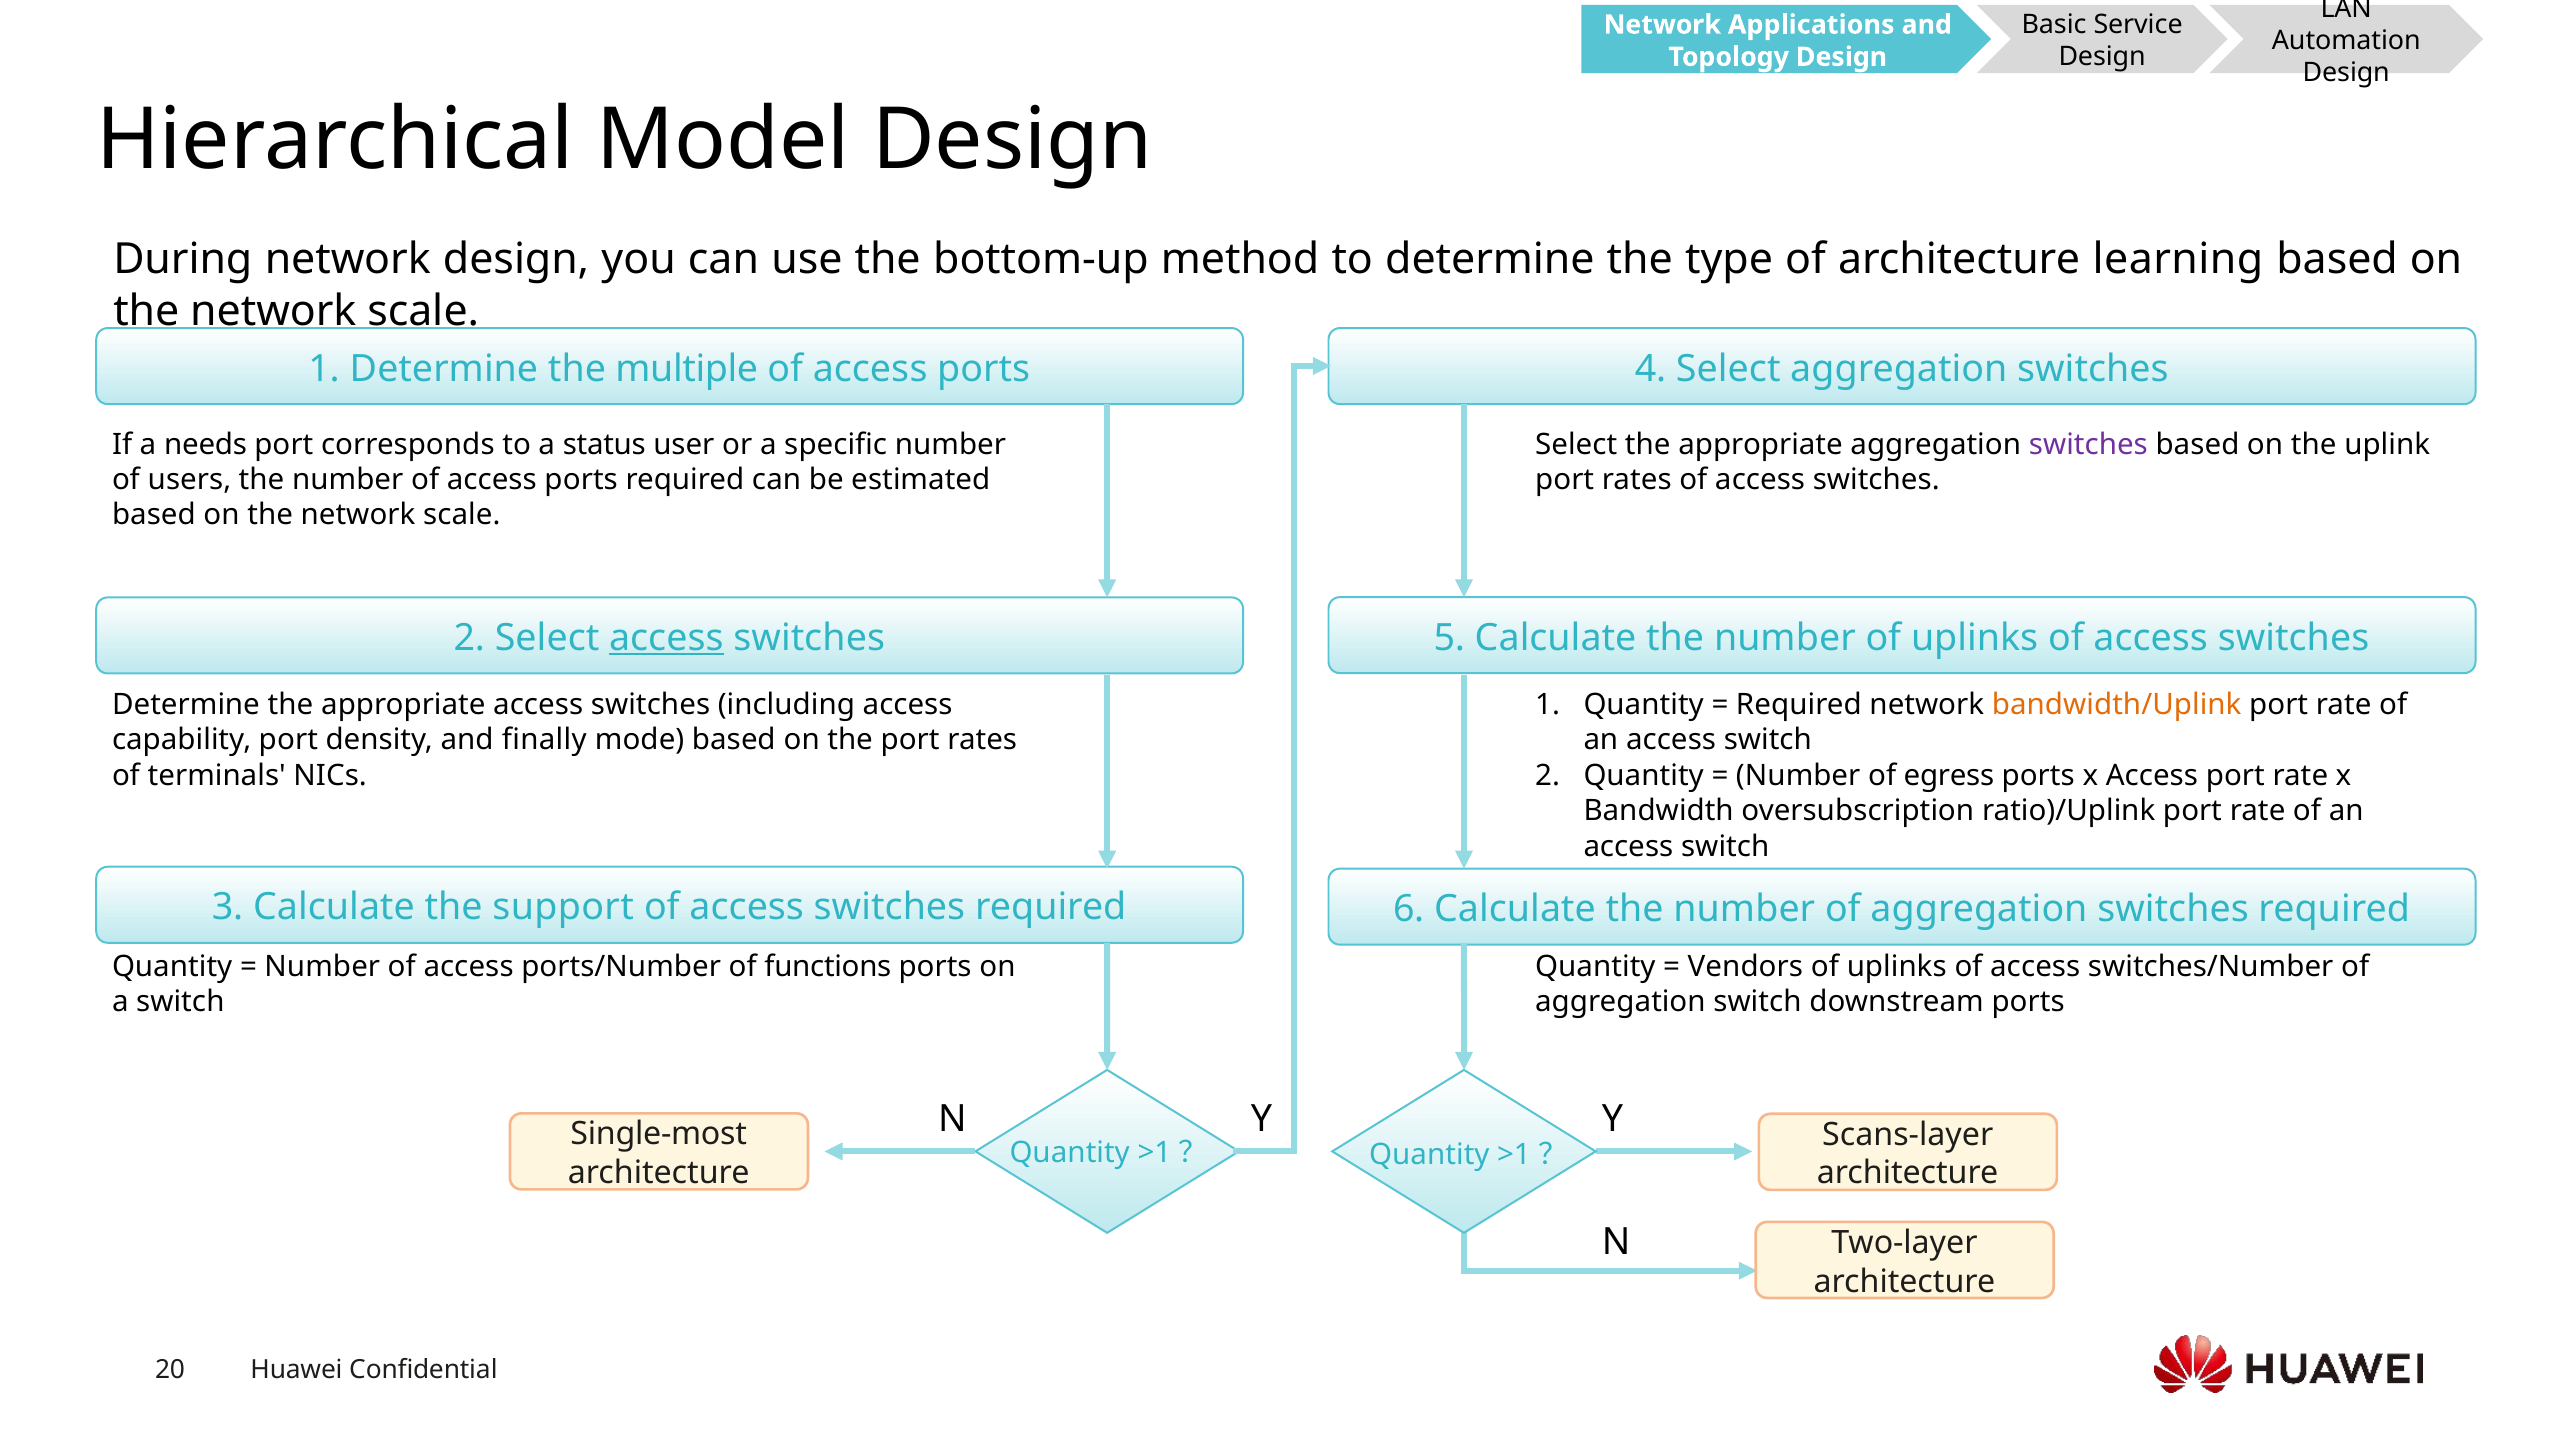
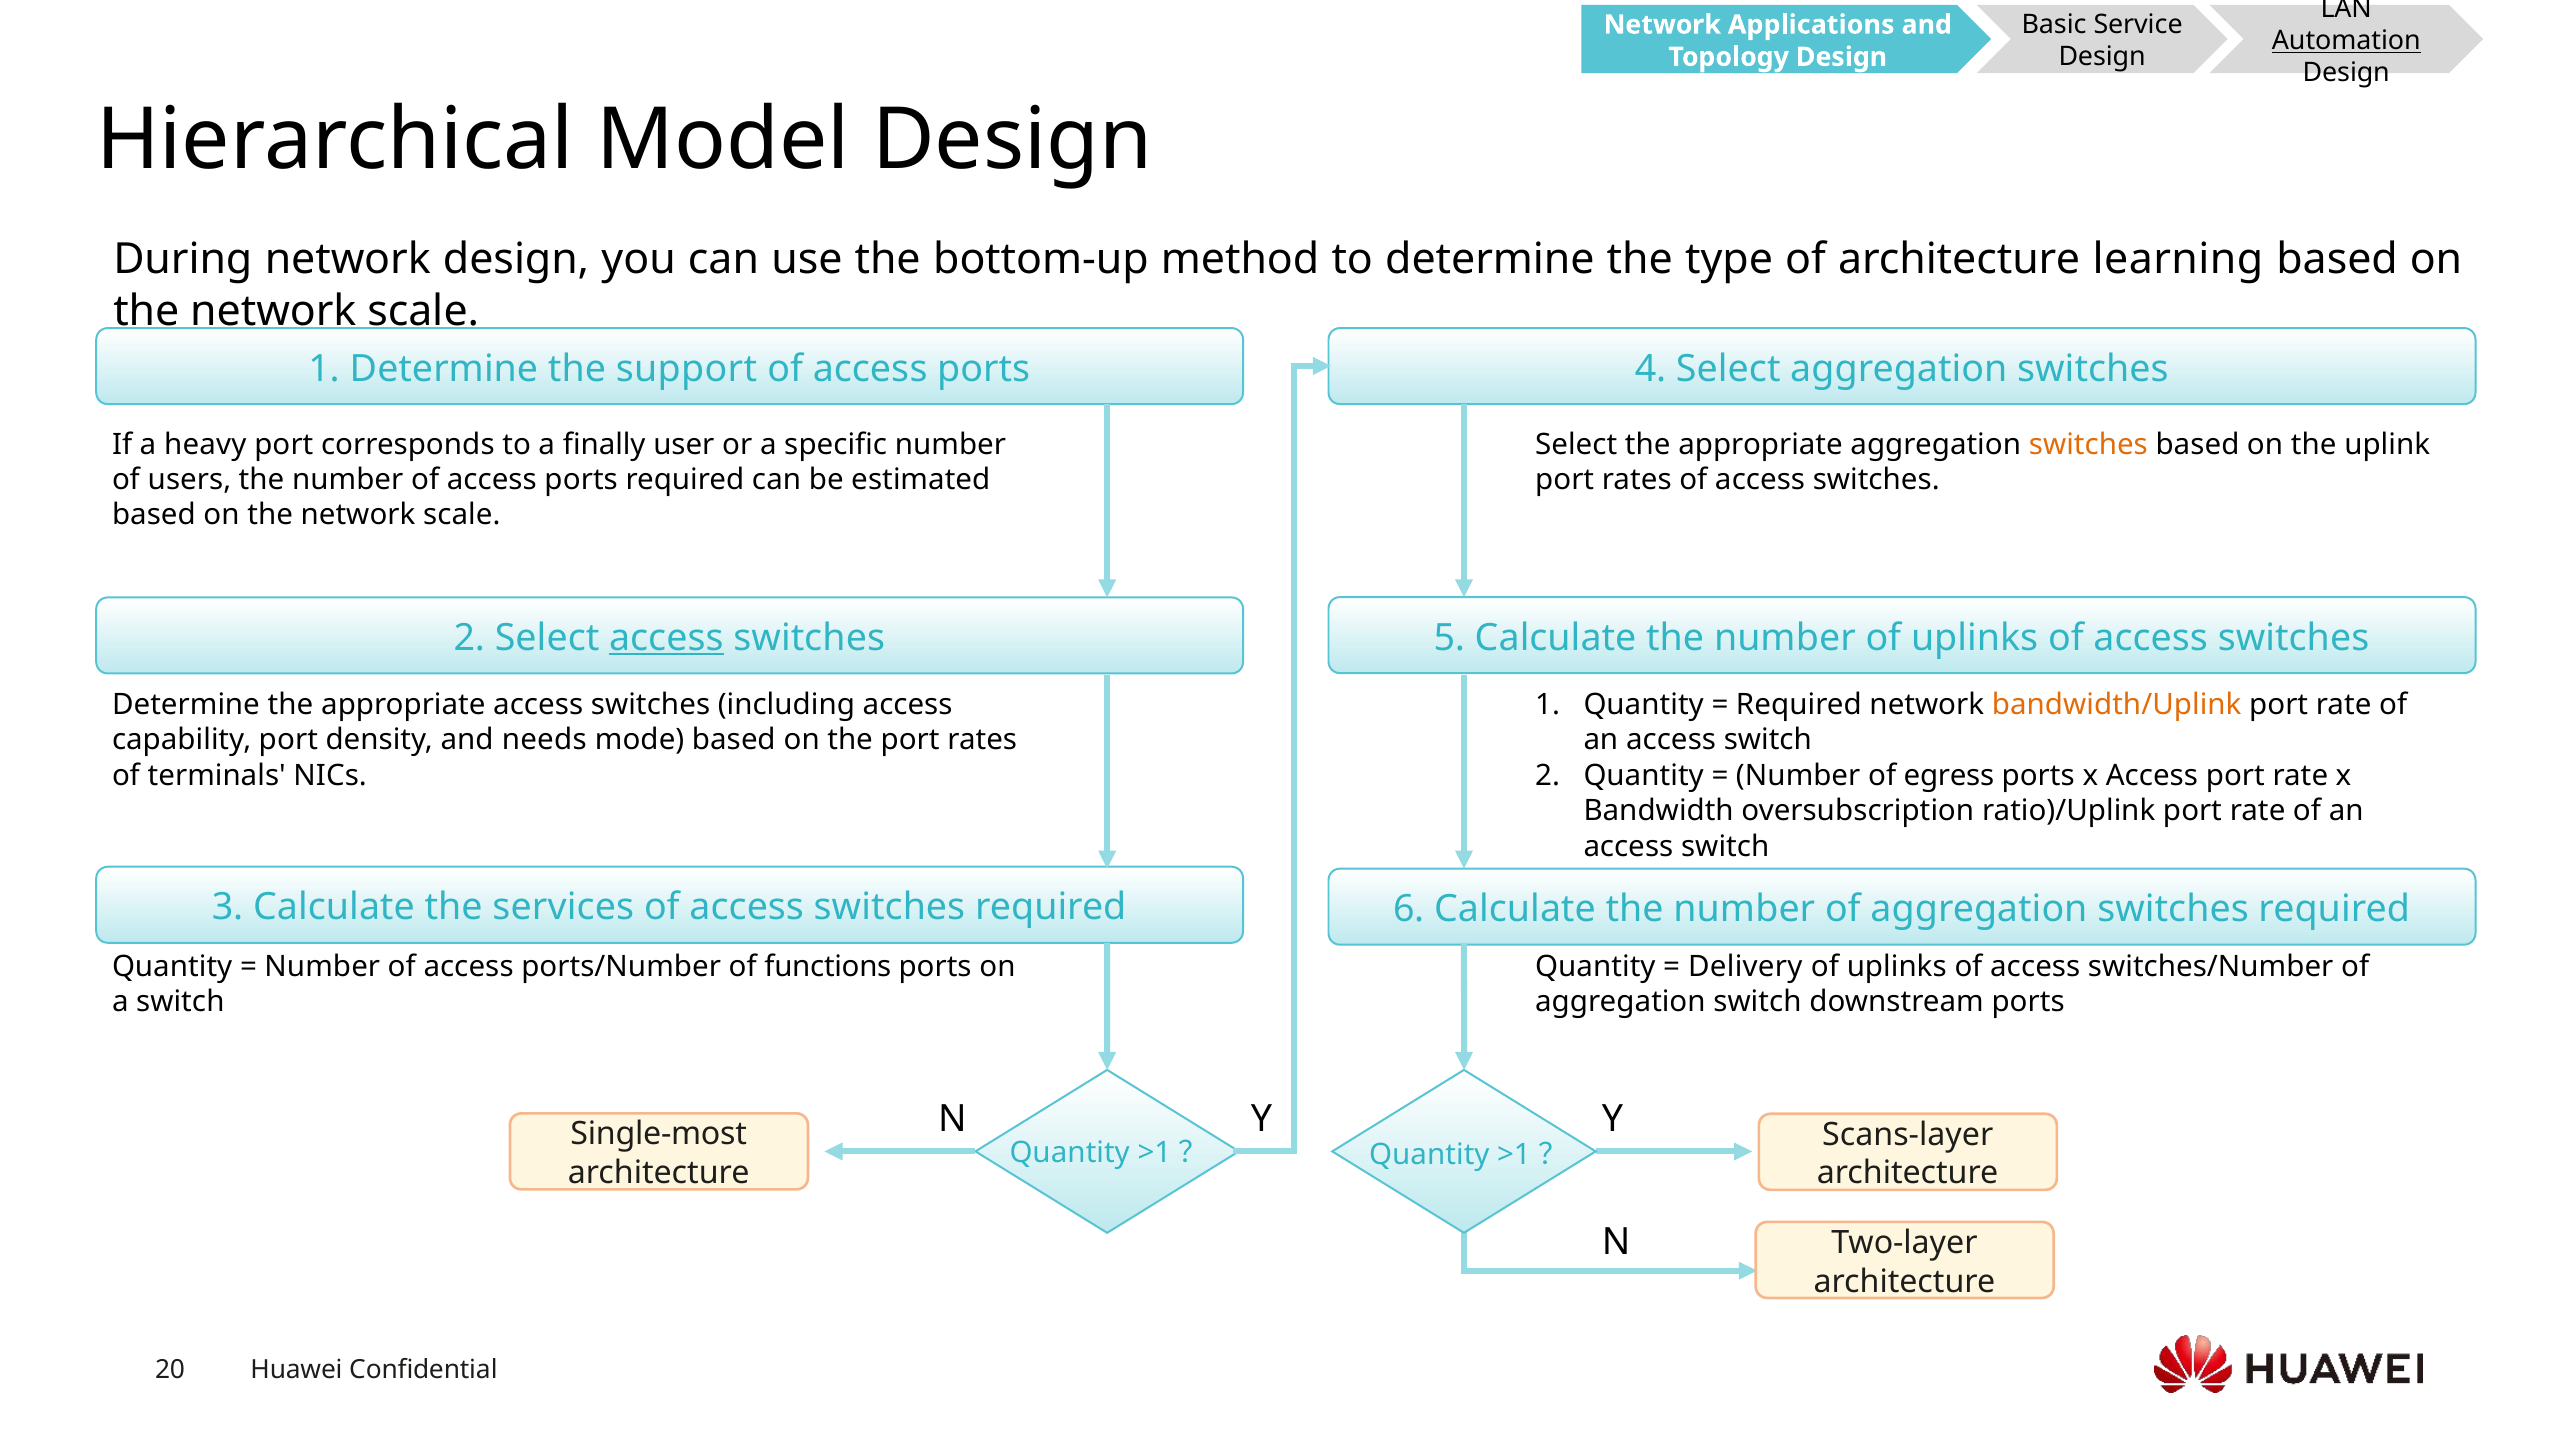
Automation underline: none -> present (2346, 41)
multiple: multiple -> support (686, 369)
needs: needs -> heavy (205, 444)
status: status -> finally (604, 444)
switches colour: purple -> orange (2088, 444)
finally: finally -> needs (544, 740)
support: support -> services (563, 907)
Vendors: Vendors -> Delivery (1745, 966)
